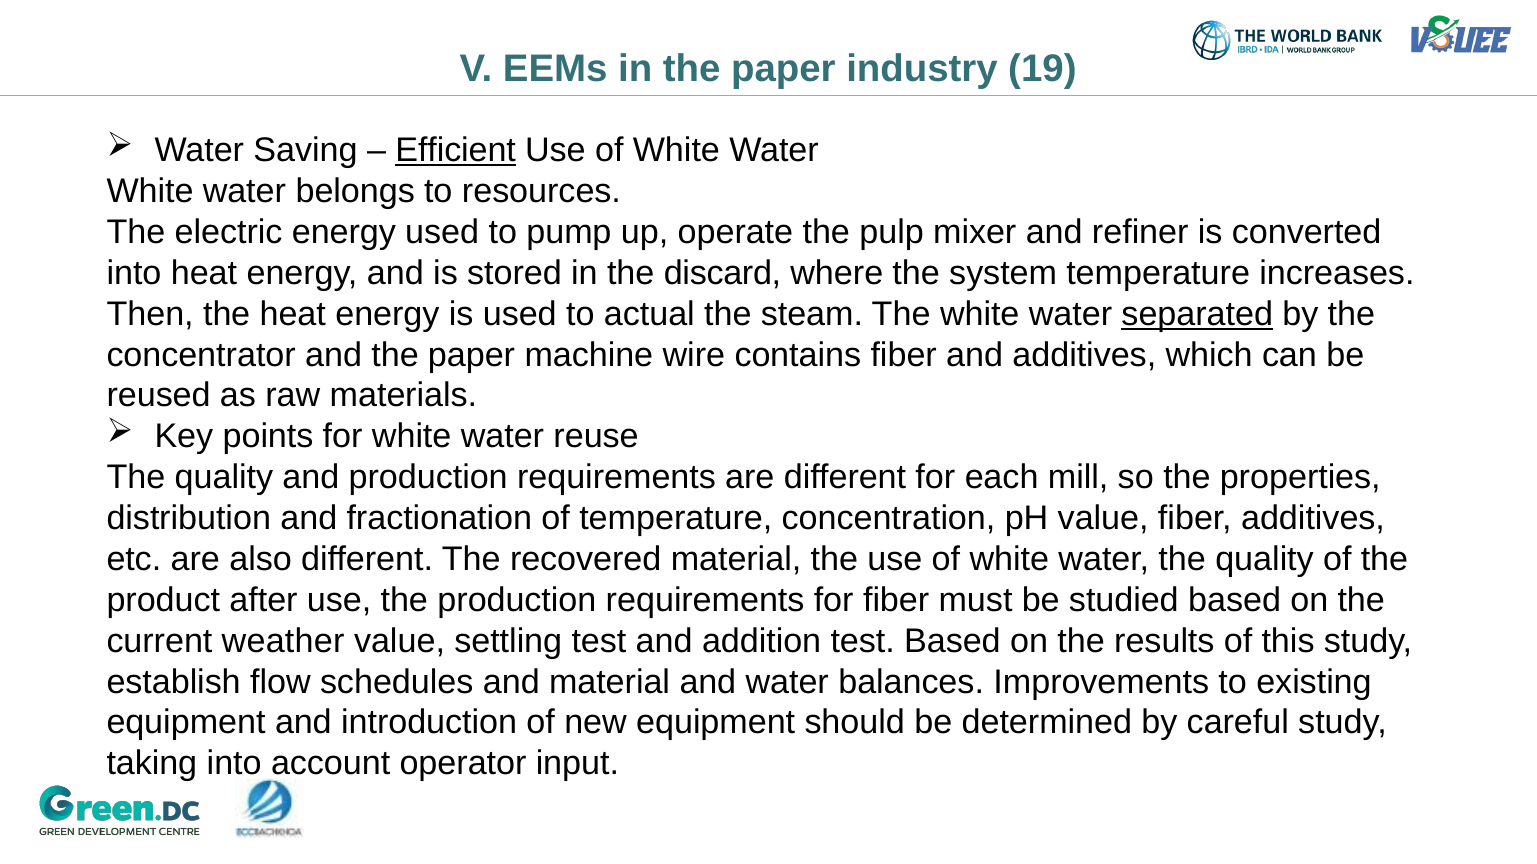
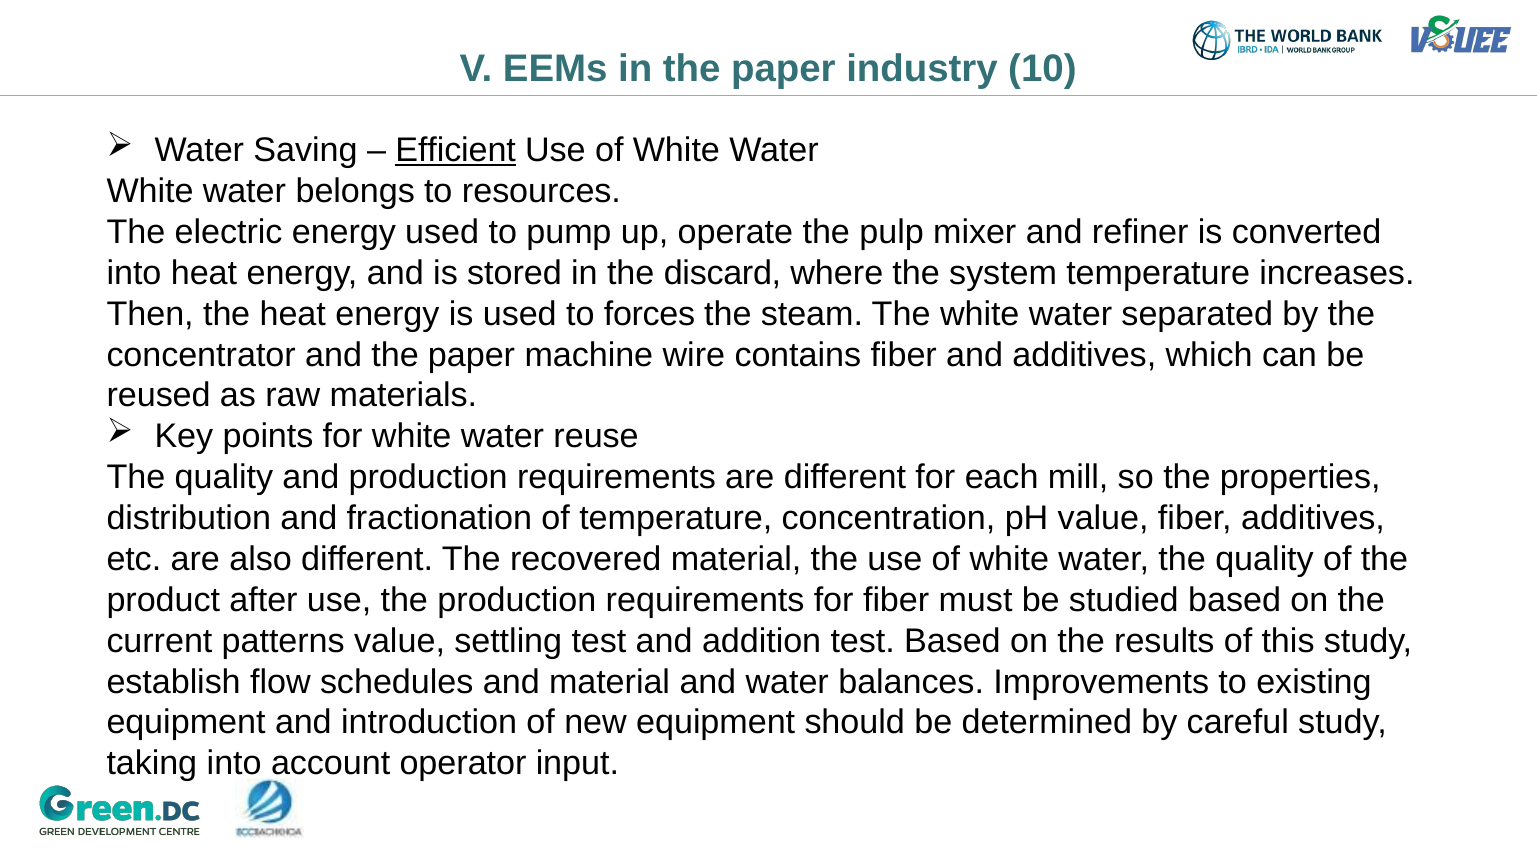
19: 19 -> 10 (1042, 69)
actual: actual -> forces (650, 314)
separated underline: present -> none (1197, 314)
weather: weather -> patterns (283, 641)
